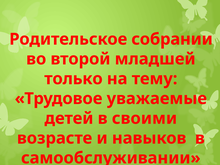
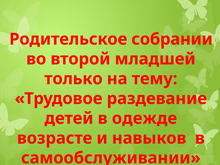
уважаемые: уважаемые -> раздевание (157, 99)
своими: своими -> одежде (144, 118)
